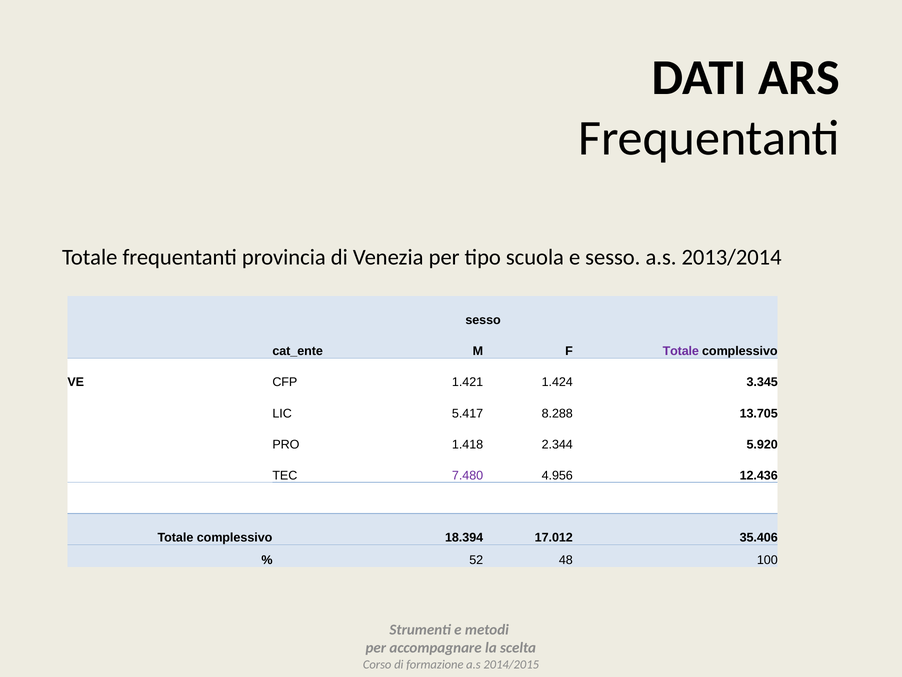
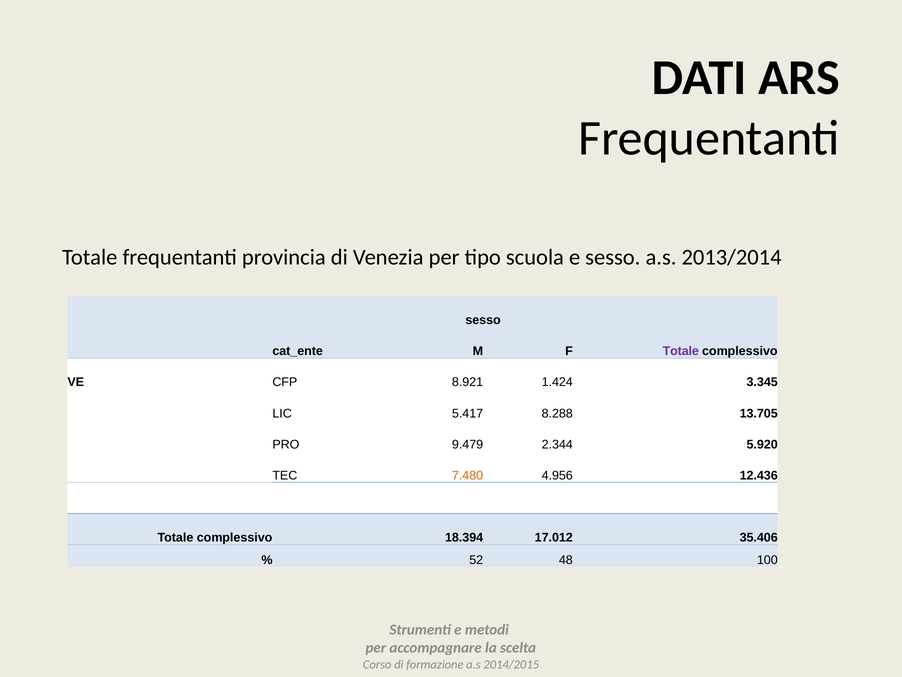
1.421: 1.421 -> 8.921 (468, 382)
1.418: 1.418 -> 9.479 (468, 444)
7.480 colour: purple -> orange (468, 475)
